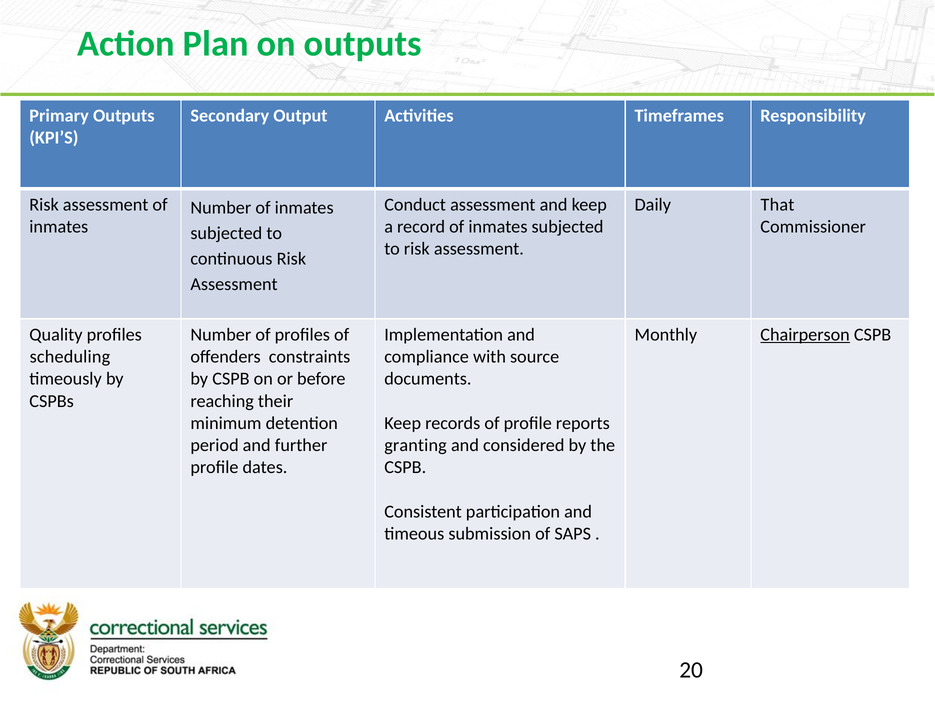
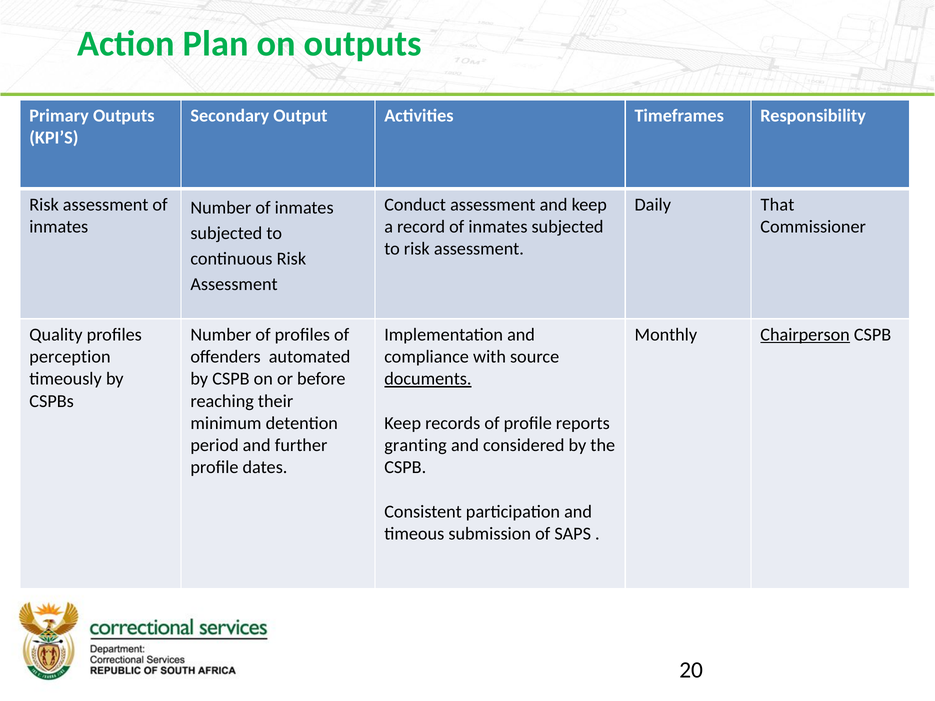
scheduling: scheduling -> perception (70, 357)
constraints: constraints -> automated (310, 357)
documents underline: none -> present (428, 379)
